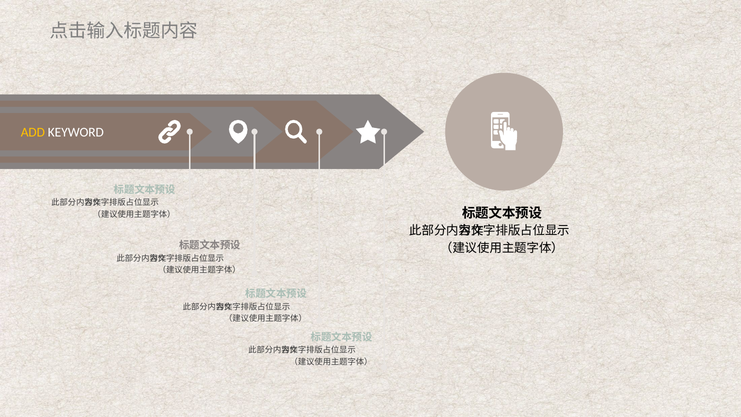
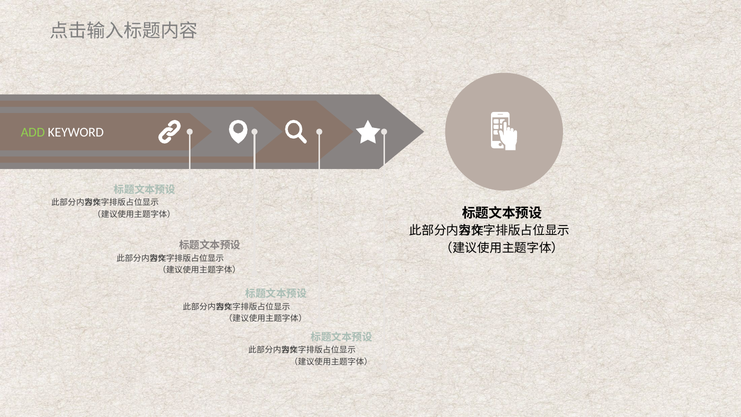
ADD colour: yellow -> light green (33, 132)
